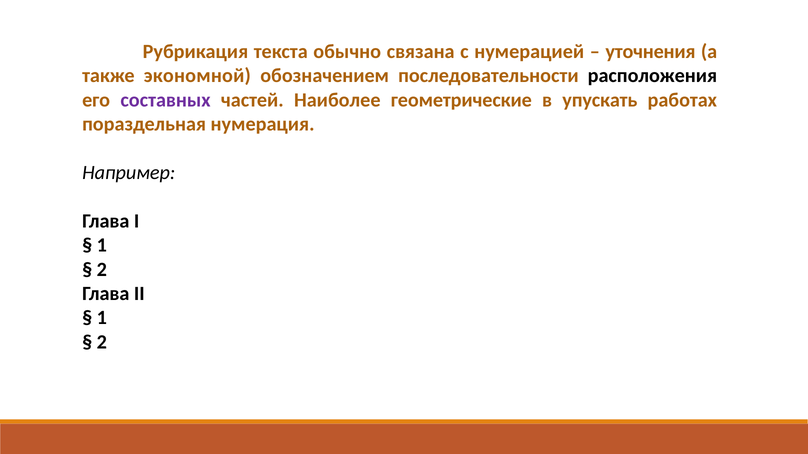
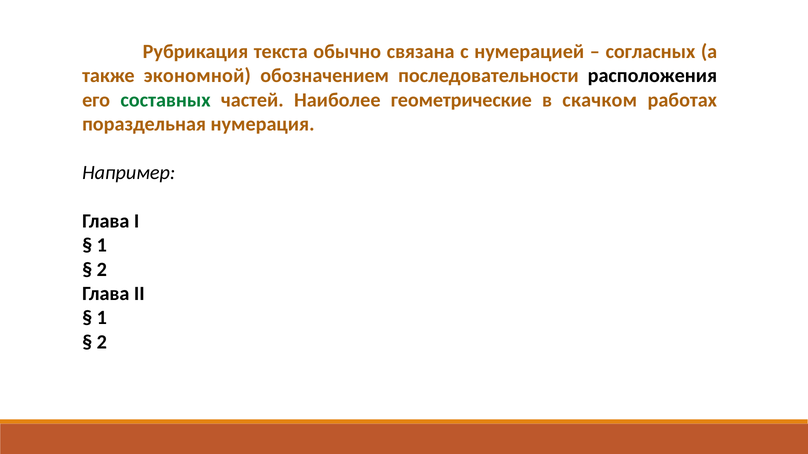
уточнения: уточнения -> согласных (650, 52)
составных colour: purple -> green (166, 100)
упускать: упускать -> скачком (600, 100)
